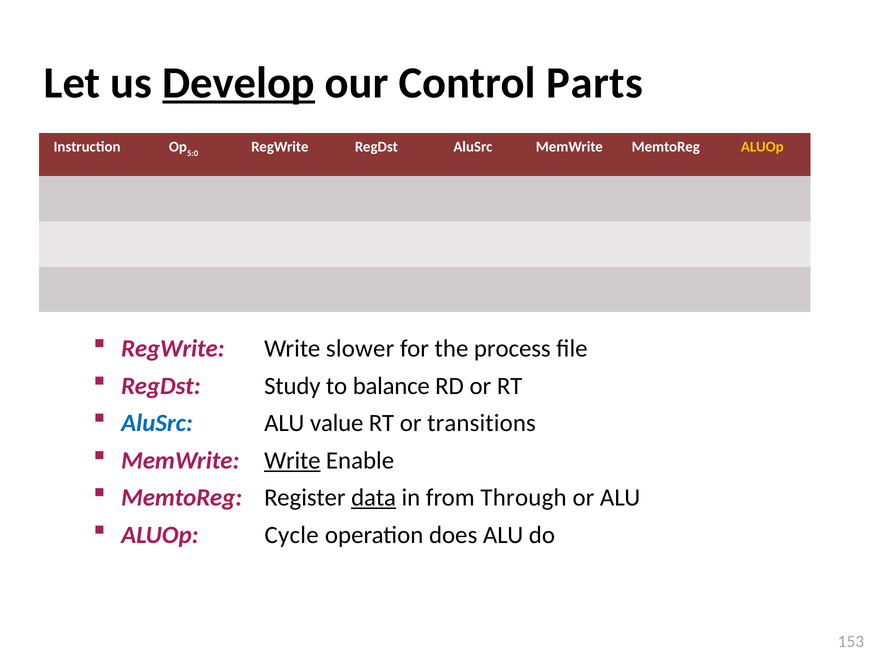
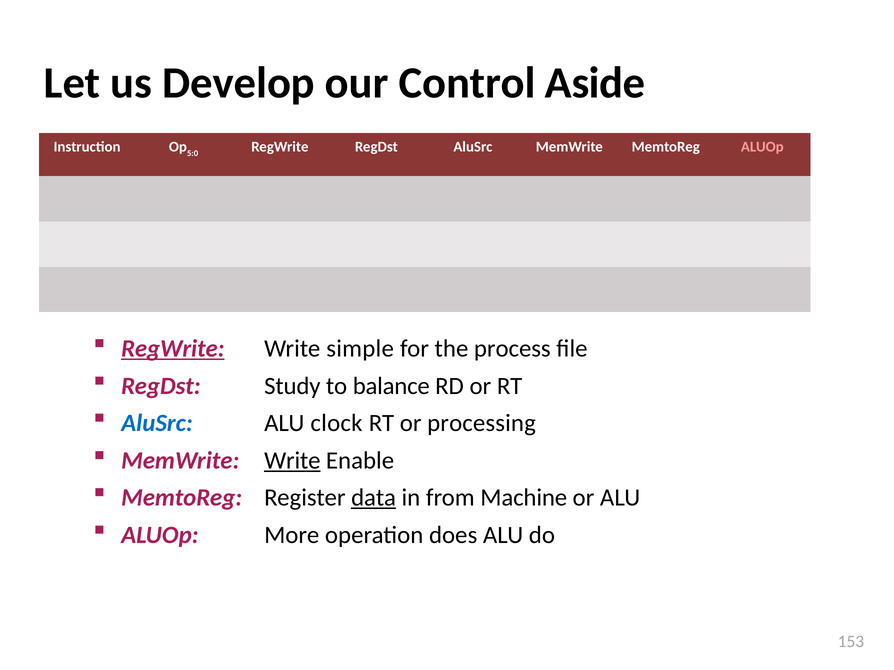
Develop underline: present -> none (239, 83)
Parts: Parts -> Aside (595, 83)
ALUOp colour: yellow -> pink (762, 147)
RegWrite underline: none -> present (173, 349)
slower: slower -> simple (360, 349)
value: value -> clock (336, 423)
transitions: transitions -> processing (482, 423)
Through: Through -> Machine (524, 498)
Cycle: Cycle -> More (292, 535)
